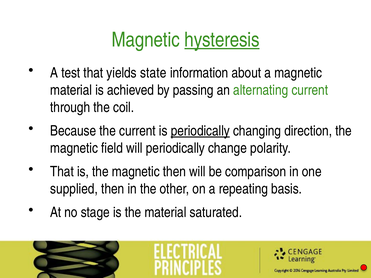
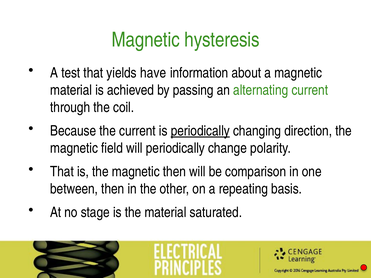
hysteresis underline: present -> none (222, 40)
state: state -> have (153, 73)
supplied: supplied -> between (74, 189)
